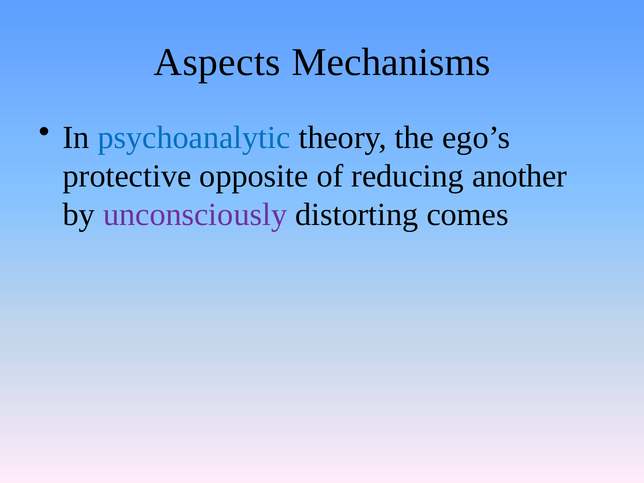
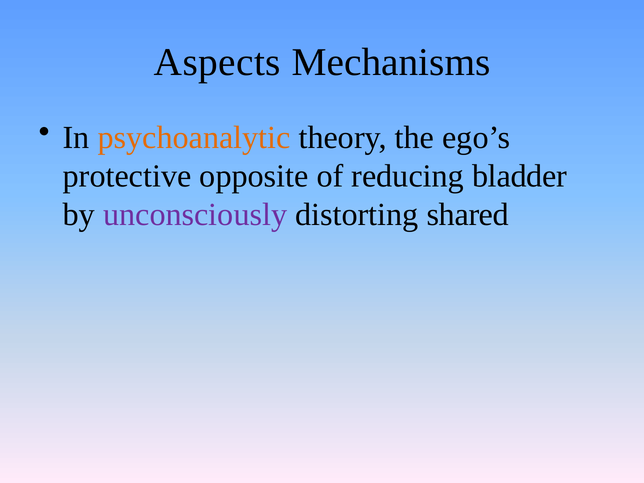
psychoanalytic colour: blue -> orange (194, 137)
another: another -> bladder (520, 176)
comes: comes -> shared (468, 215)
